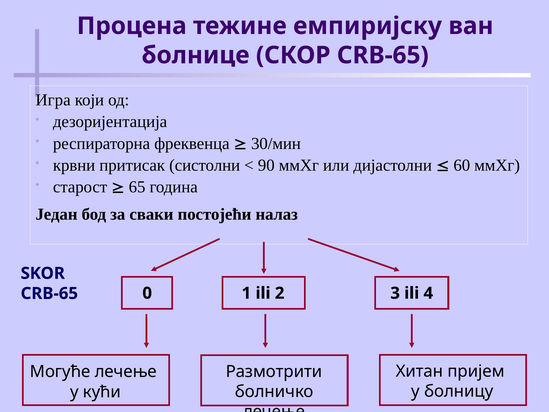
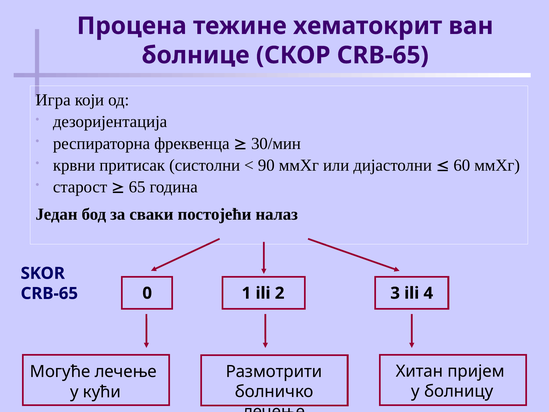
емпиријску: емпиријску -> хематокрит (368, 26)
